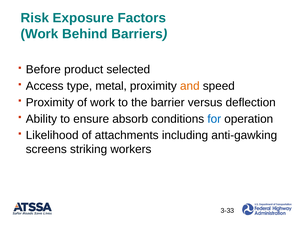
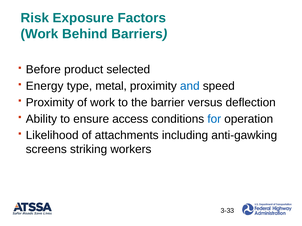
Access: Access -> Energy (45, 86)
and colour: orange -> blue (190, 86)
absorb: absorb -> access (130, 119)
